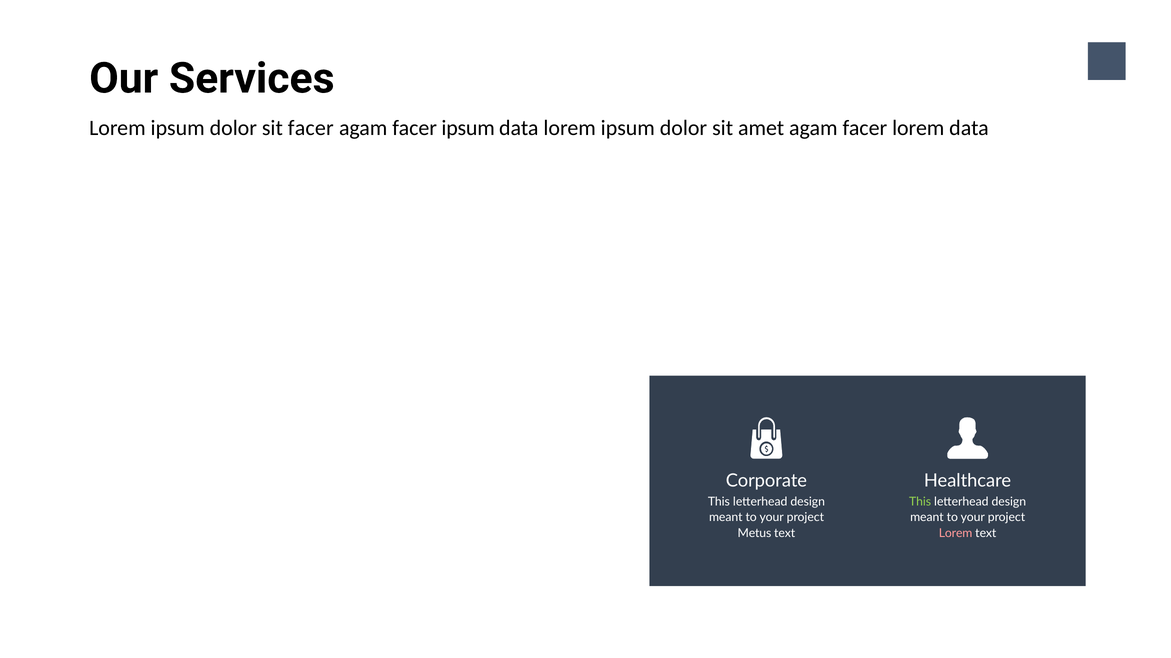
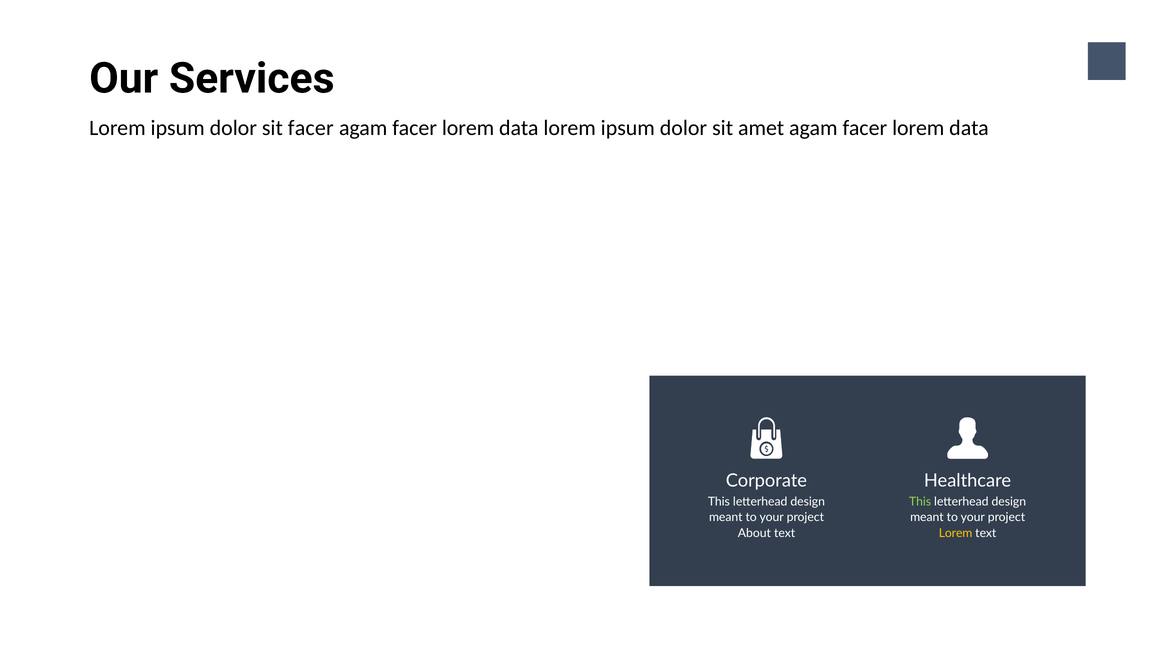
ipsum: ipsum -> lorem (468, 128)
Metus: Metus -> About (754, 534)
Lorem colour: pink -> yellow (956, 534)
